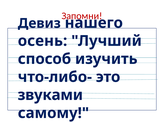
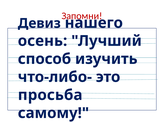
звуками: звуками -> просьба (50, 95)
